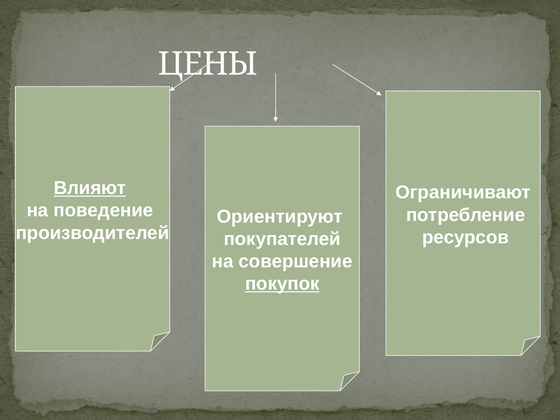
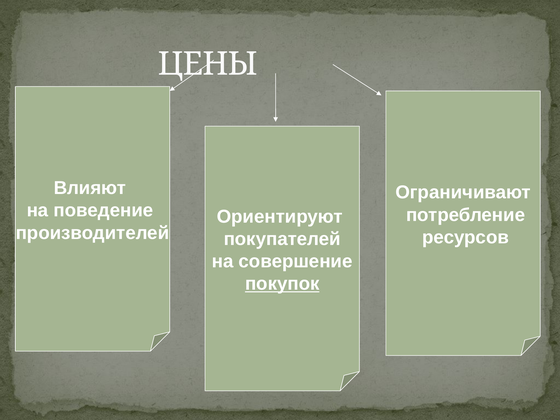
Влияют underline: present -> none (90, 188)
